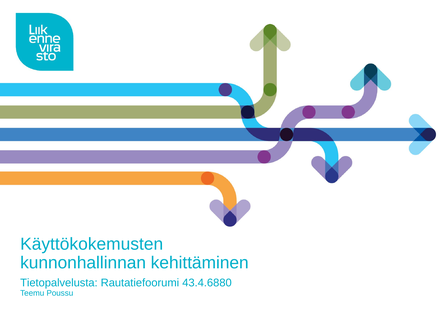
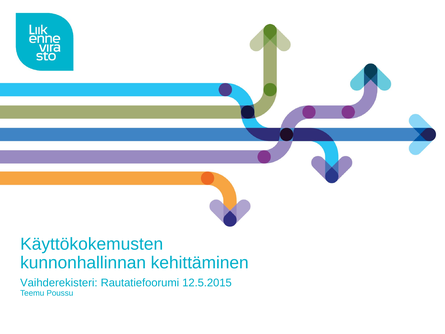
Tietopalvelusta: Tietopalvelusta -> Vaihderekisteri (59, 283)
43.4.6880: 43.4.6880 -> 12.5.2015 (207, 283)
